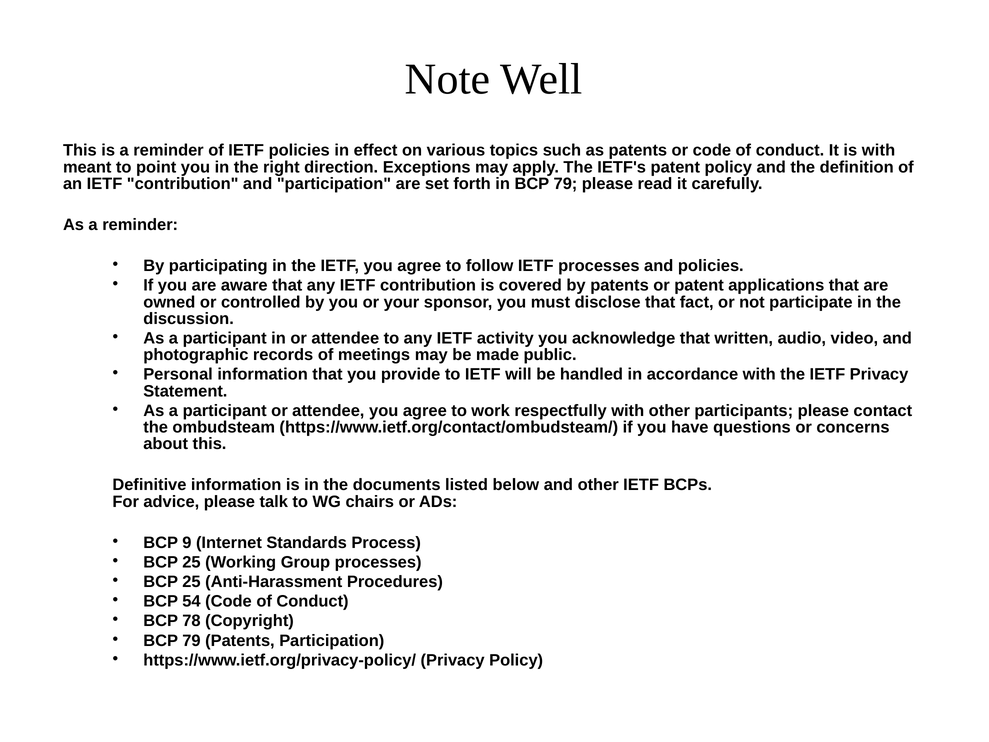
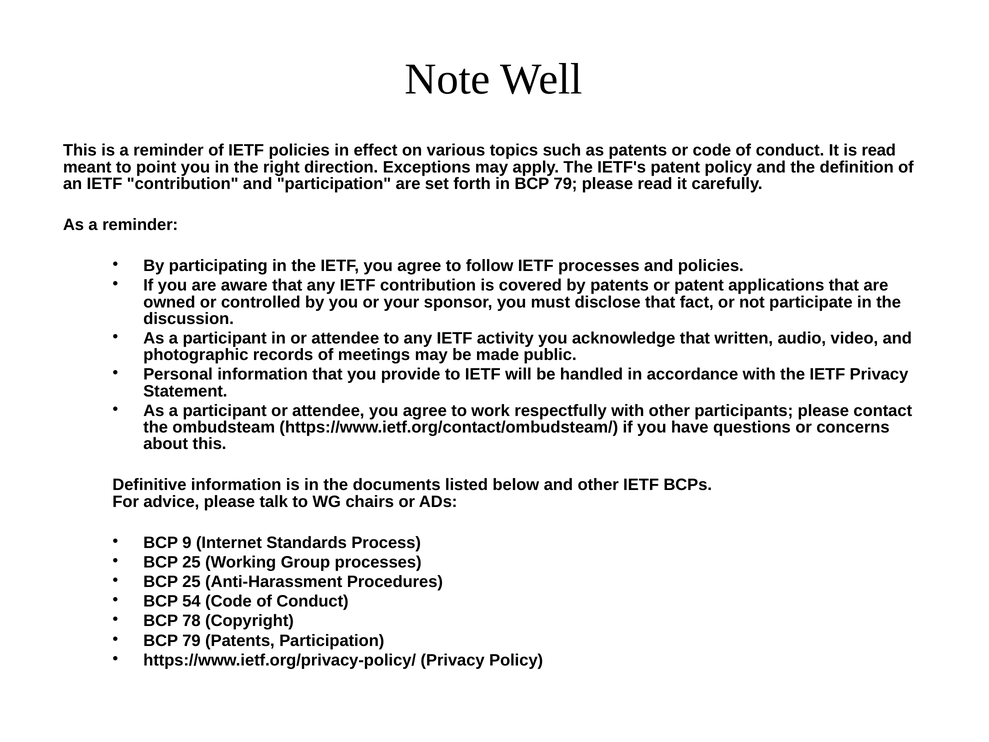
is with: with -> read (879, 151)
